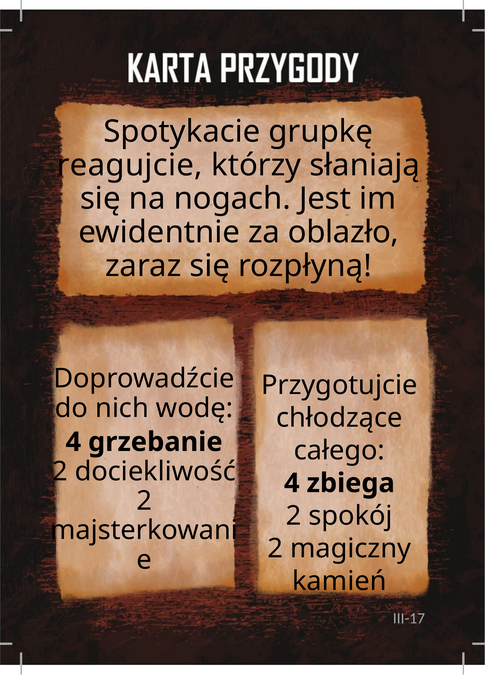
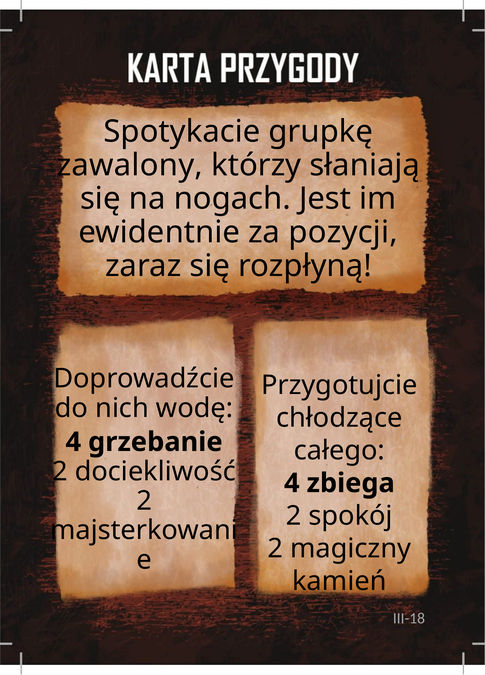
reagujcie: reagujcie -> zawalony (130, 165)
oblazło: oblazło -> pozycji (343, 232)
III-17: III-17 -> III-18 (409, 618)
